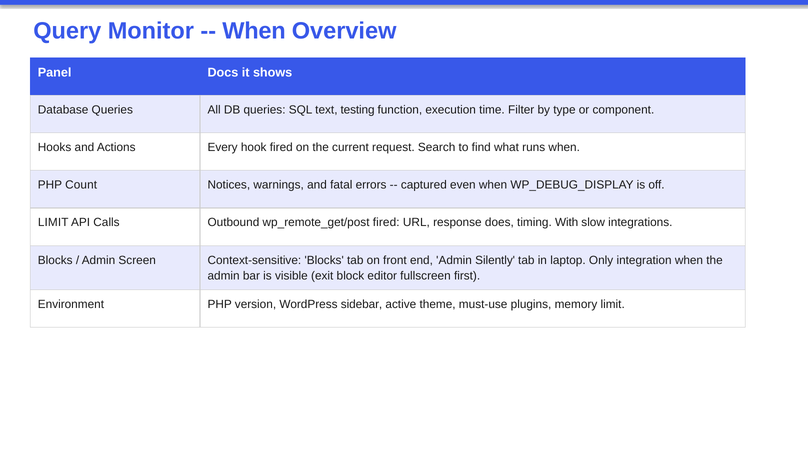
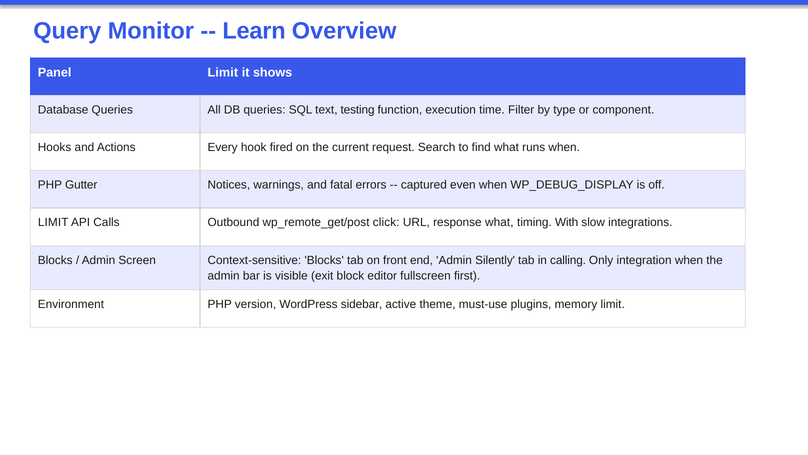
When: When -> Learn (254, 31)
Panel Docs: Docs -> Limit (223, 73)
Count: Count -> Gutter (81, 185)
fired: fired -> click (386, 222)
response does: does -> what (499, 222)
laptop: laptop -> calling (568, 260)
